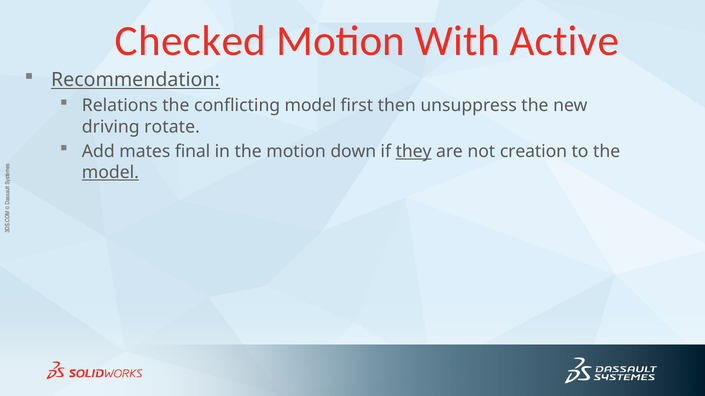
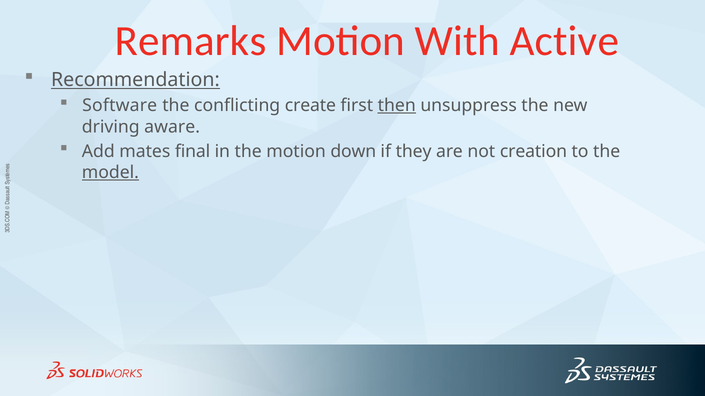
Checked: Checked -> Remarks (190, 41)
Relations: Relations -> Software (120, 106)
conflicting model: model -> create (310, 106)
then underline: none -> present (397, 106)
rotate: rotate -> aware (172, 127)
they underline: present -> none (414, 152)
